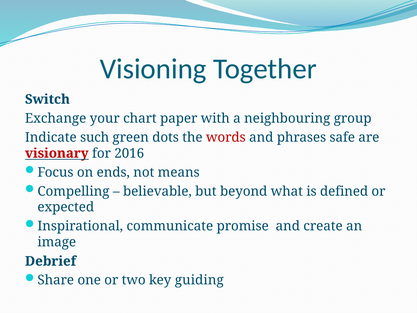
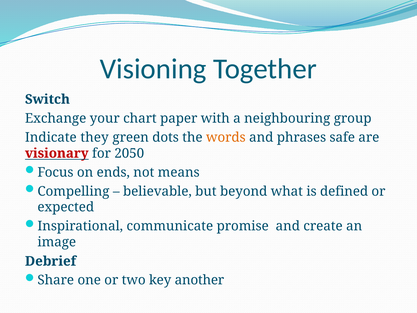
such: such -> they (95, 137)
words colour: red -> orange (226, 137)
2016: 2016 -> 2050 (129, 153)
guiding: guiding -> another (199, 280)
